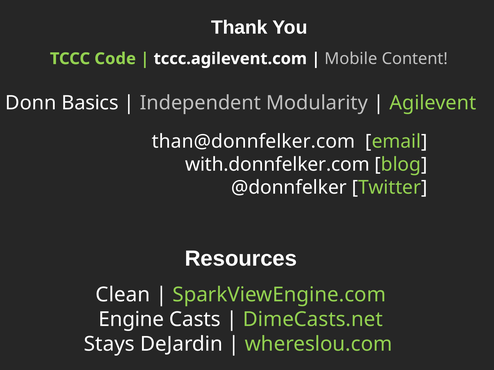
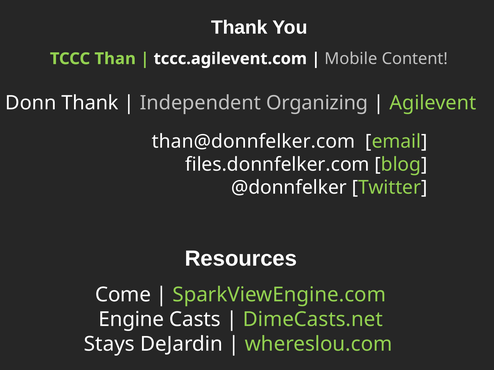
Code: Code -> Than (115, 59)
Donn Basics: Basics -> Thank (90, 103)
Modularity: Modularity -> Organizing (317, 103)
with.donnfelker.com: with.donnfelker.com -> files.donnfelker.com (277, 165)
Clean: Clean -> Come (123, 295)
